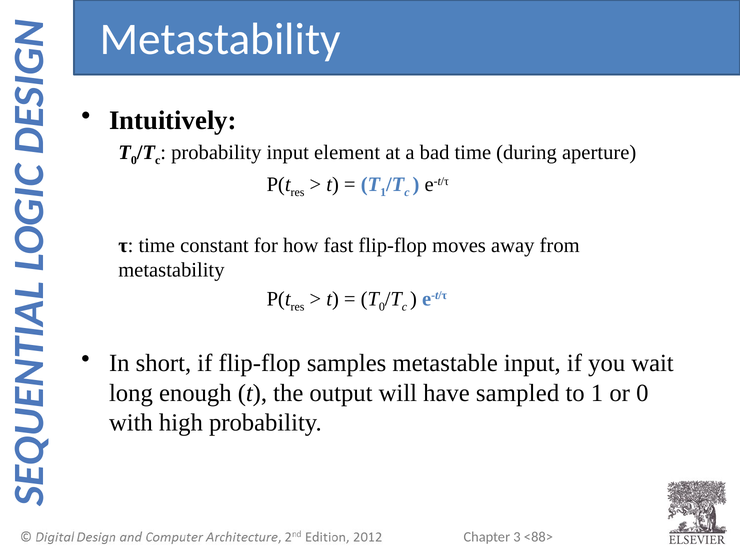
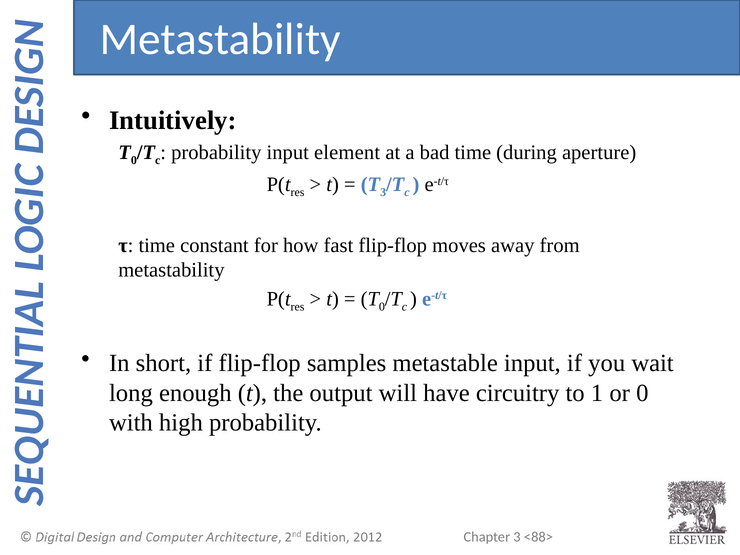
T 1: 1 -> 3 (383, 192)
sampled: sampled -> circuitry (518, 393)
